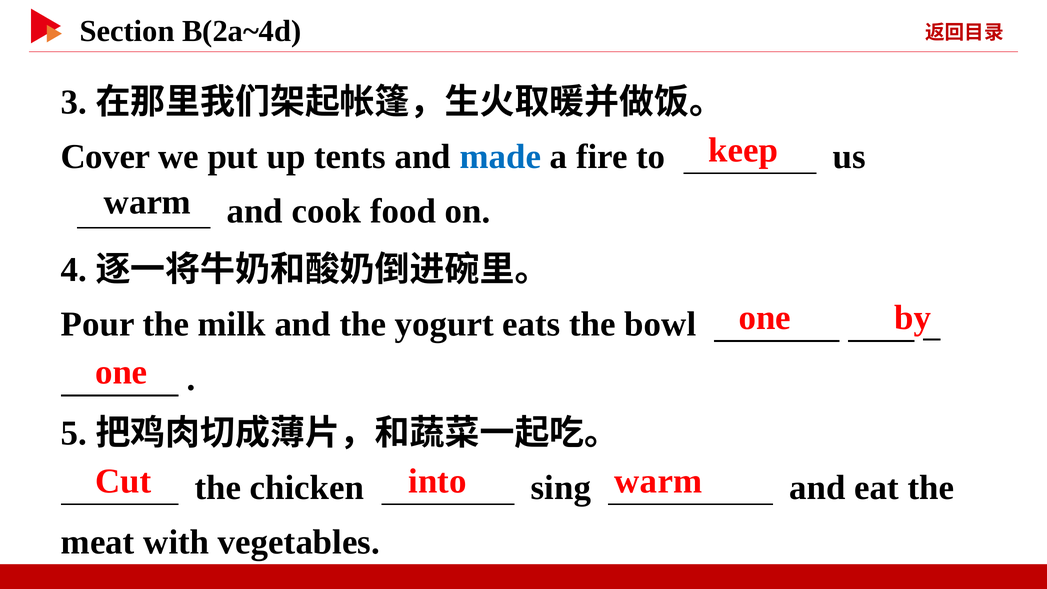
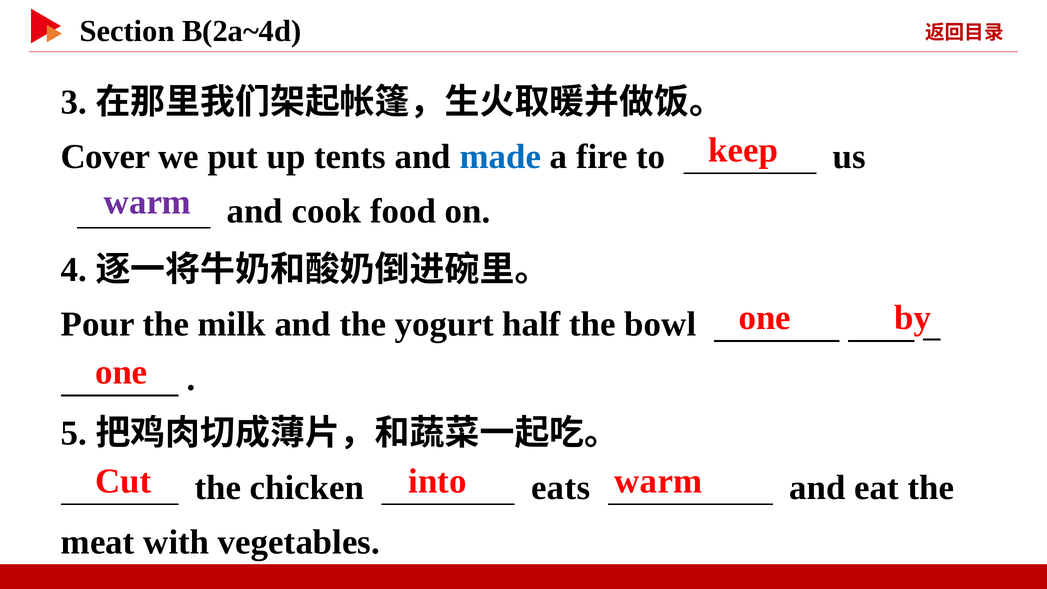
warm colour: black -> purple (147, 202)
eats: eats -> half (532, 324)
sing: sing -> eats (561, 488)
